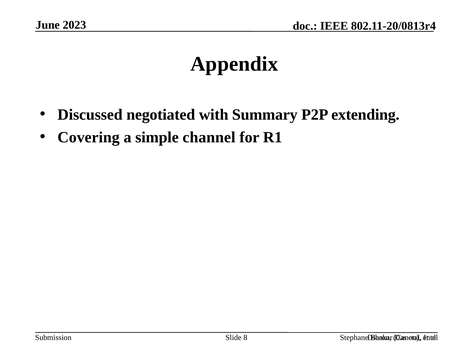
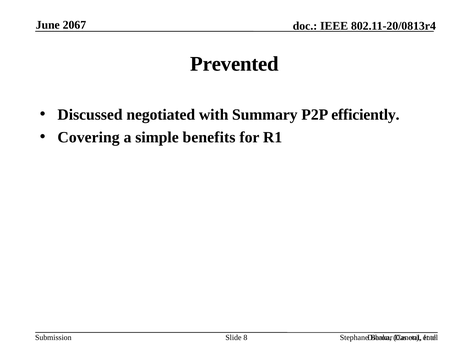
2023: 2023 -> 2067 (74, 25)
Appendix: Appendix -> Prevented (235, 64)
extending: extending -> efficiently (365, 114)
channel: channel -> benefits (209, 137)
